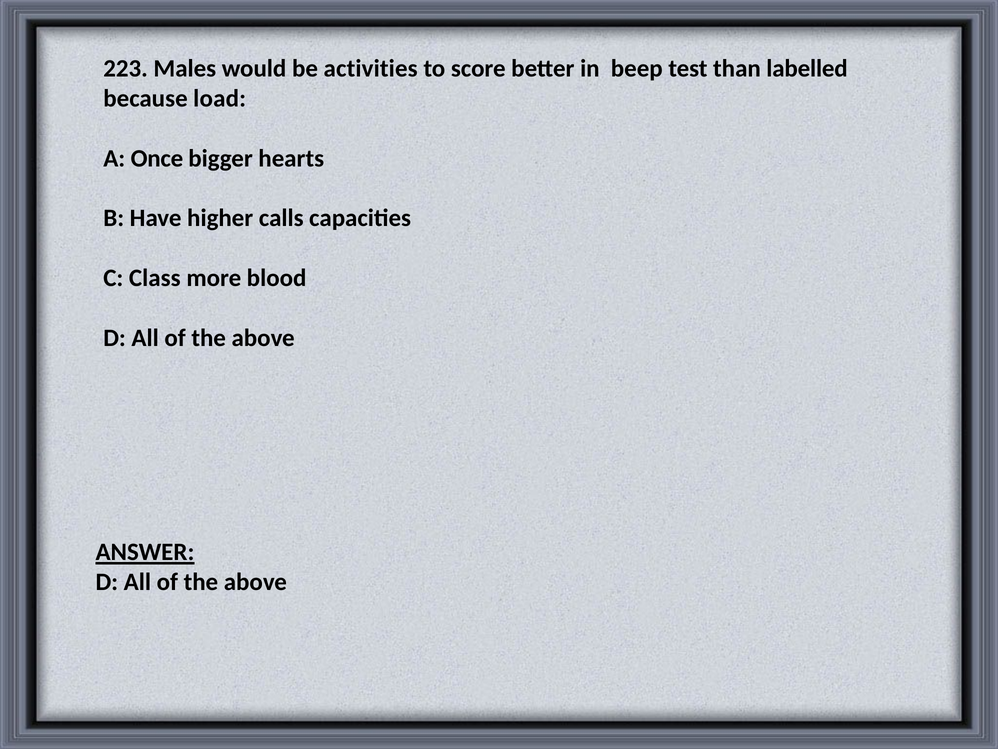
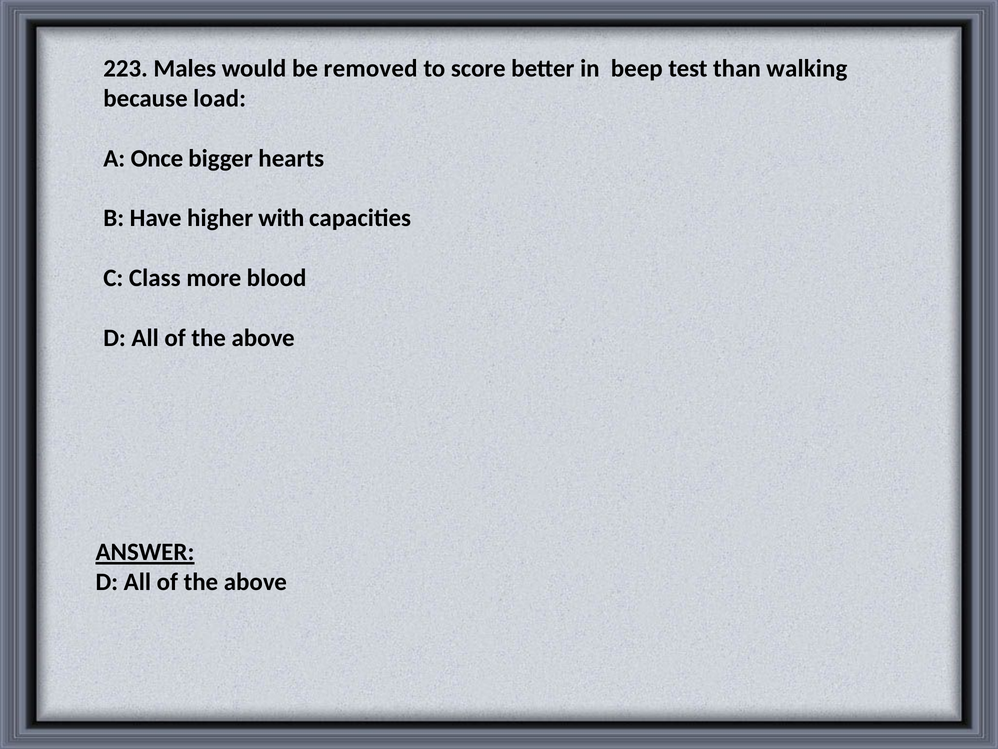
activities: activities -> removed (371, 68)
labelled: labelled -> walking (807, 68)
calls: calls -> with (281, 218)
